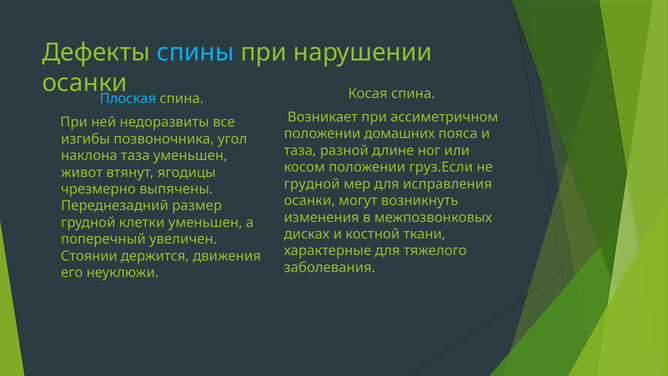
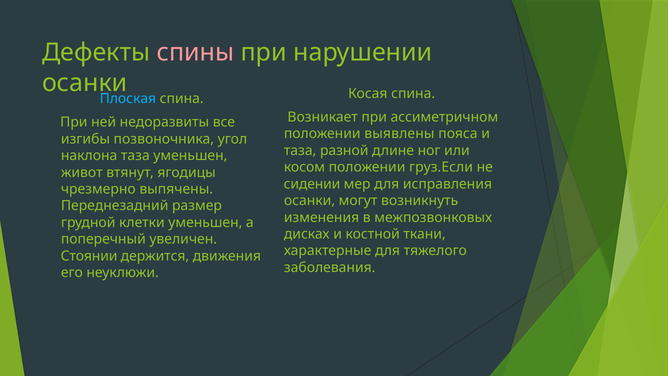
спины colour: light blue -> pink (196, 53)
домашних: домашних -> выявлены (399, 134)
грудной: грудной -> сидении (312, 184)
